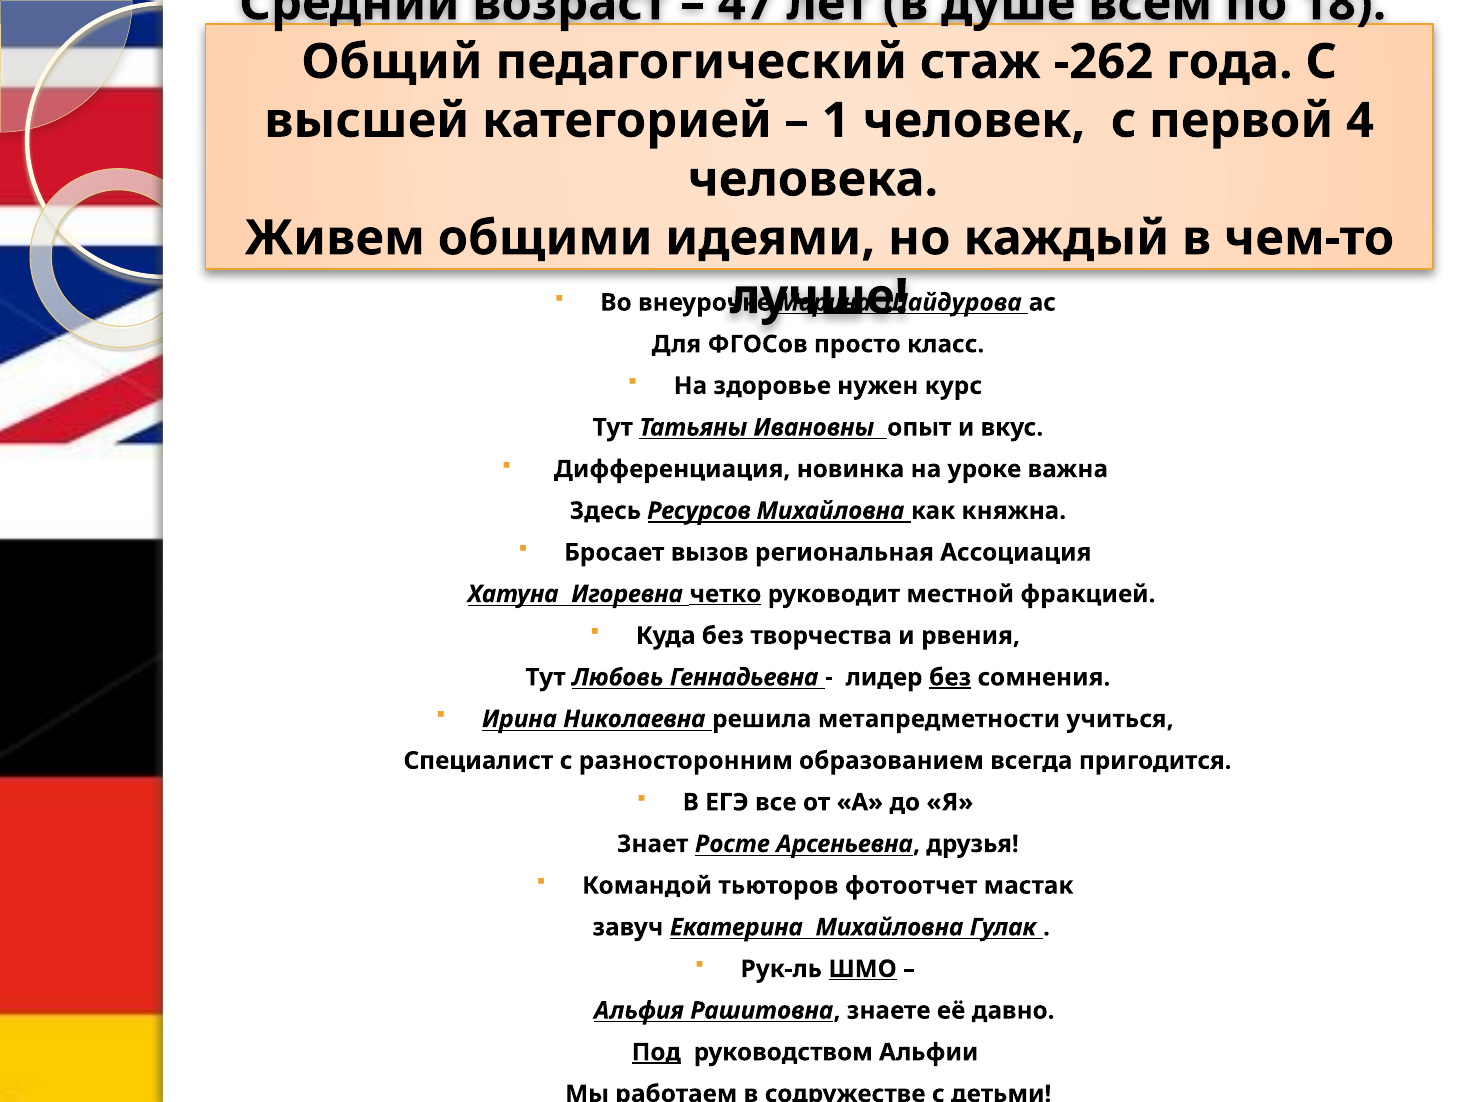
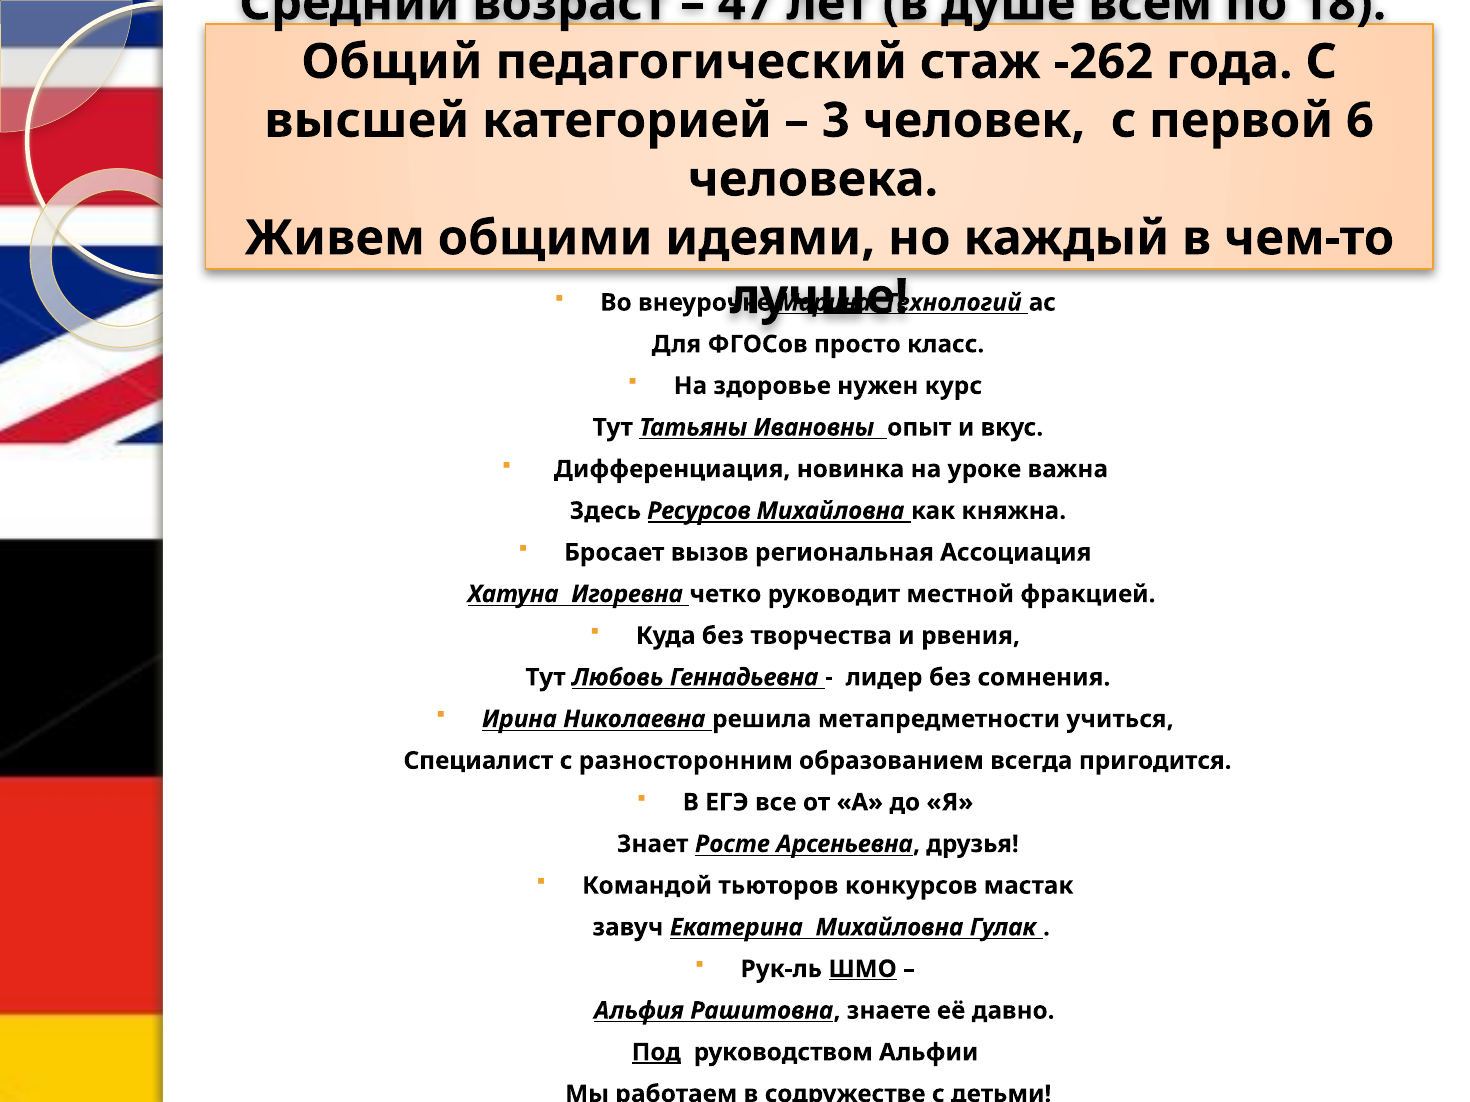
1: 1 -> 3 (836, 121)
4: 4 -> 6 (1360, 121)
Шайдурова: Шайдурова -> Технологий (953, 303)
четко underline: present -> none (725, 594)
без underline: present -> none (950, 678)
фотоотчет: фотоотчет -> конкурсов (911, 886)
